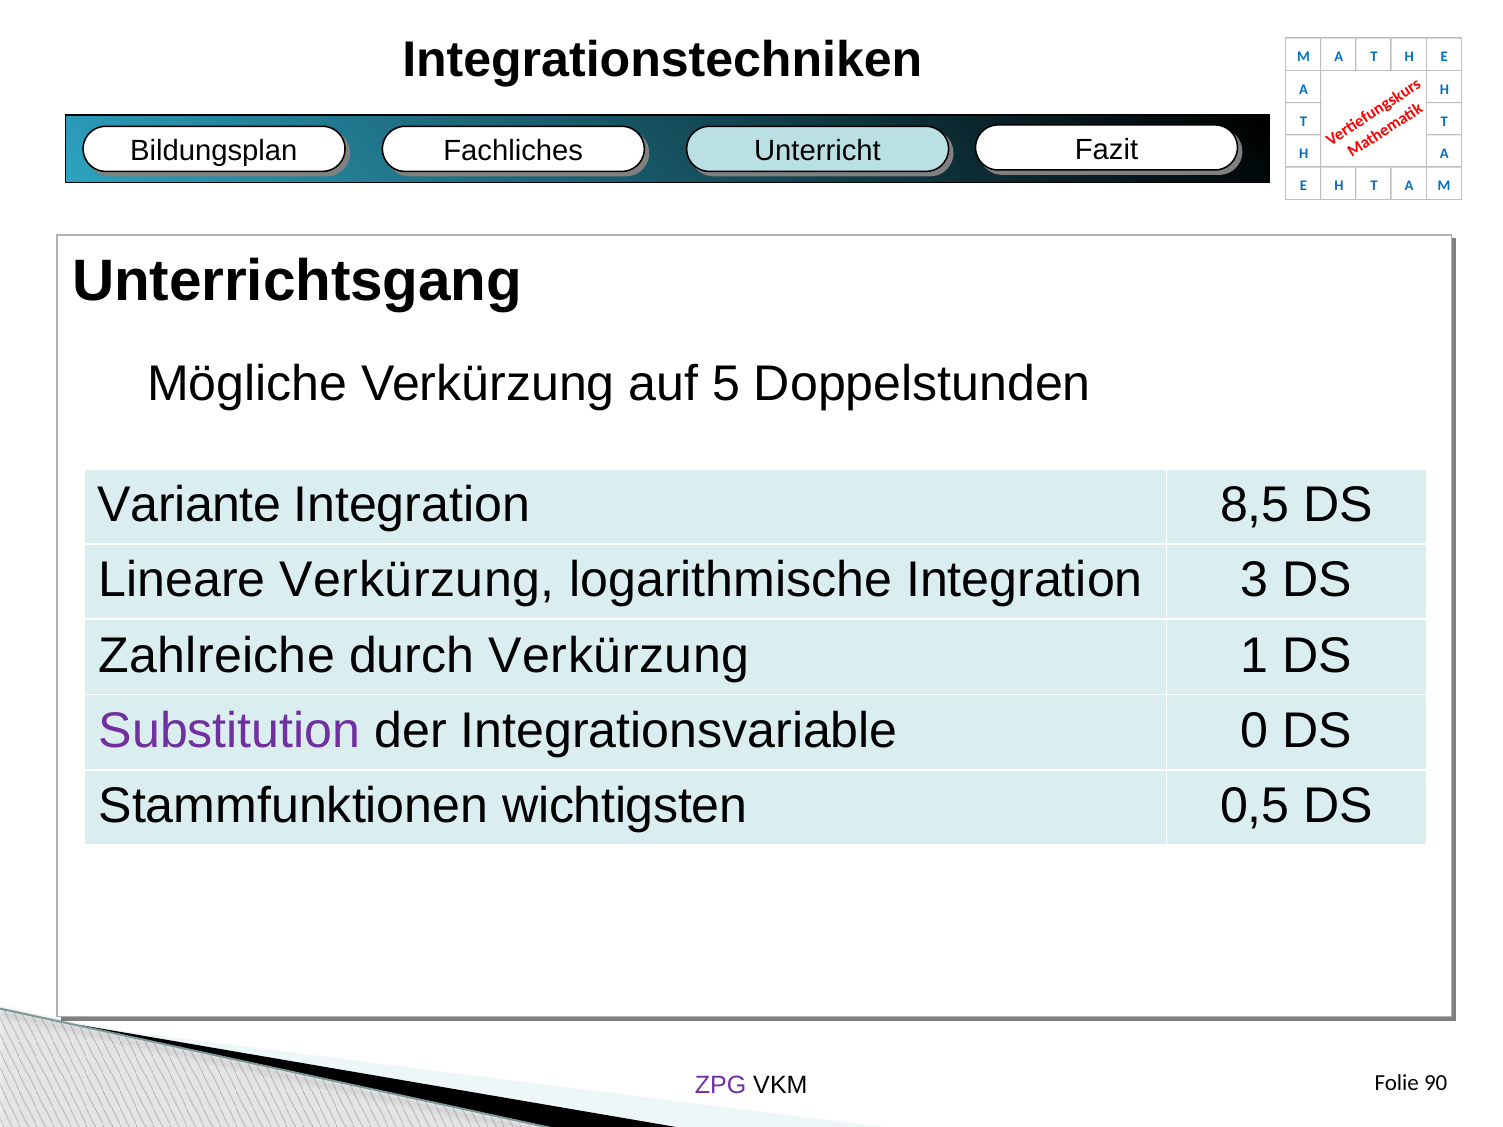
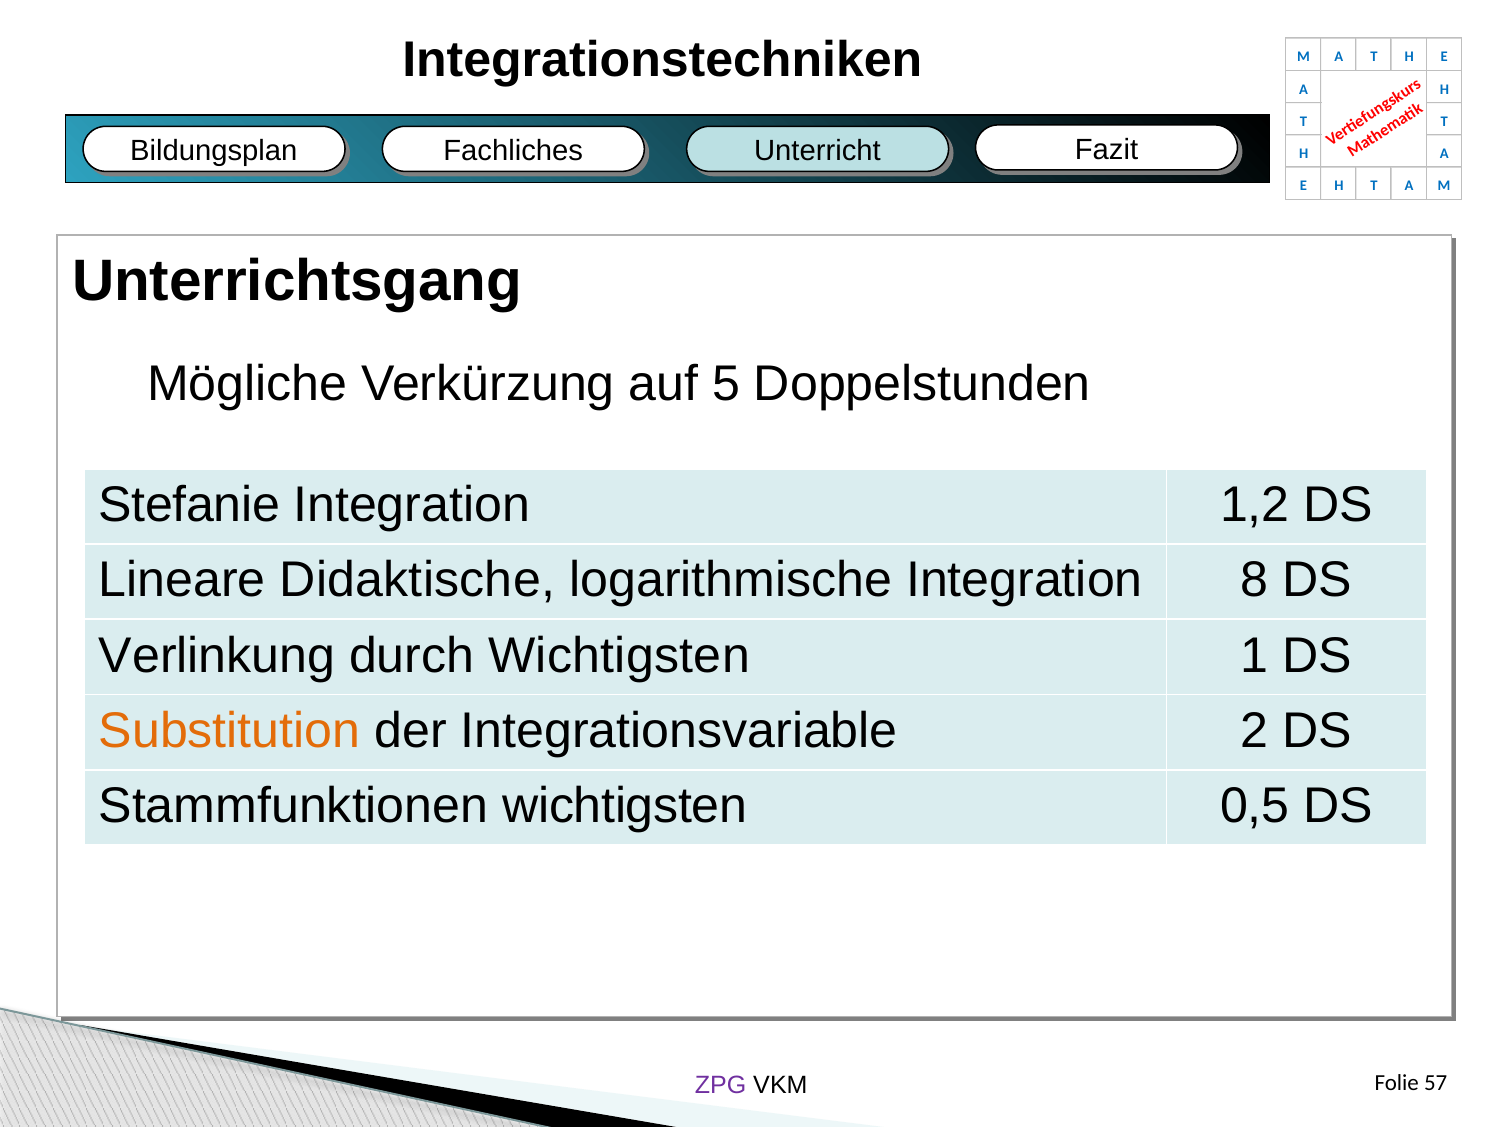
Variante: Variante -> Stefanie (189, 505)
8,5: 8,5 -> 1,2 (1255, 505)
Lineare Verkürzung: Verkürzung -> Didaktische (417, 580)
3: 3 -> 8 (1255, 580)
Zahlreiche: Zahlreiche -> Verlinkung (217, 656)
durch Verkürzung: Verkürzung -> Wichtigsten (619, 656)
Substitution colour: purple -> orange (230, 731)
0: 0 -> 2 (1255, 731)
90: 90 -> 57 (1436, 1083)
